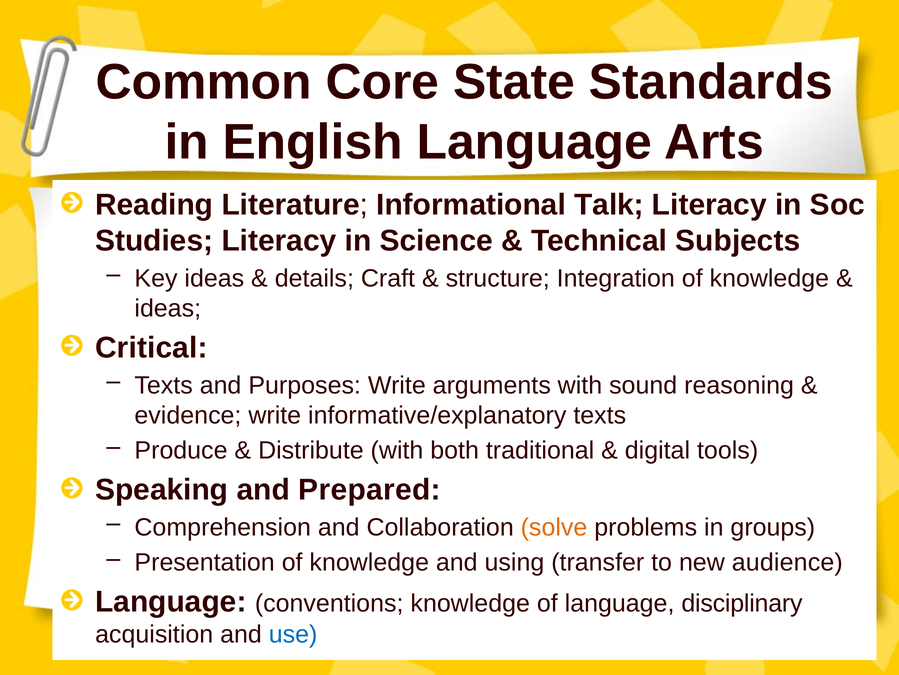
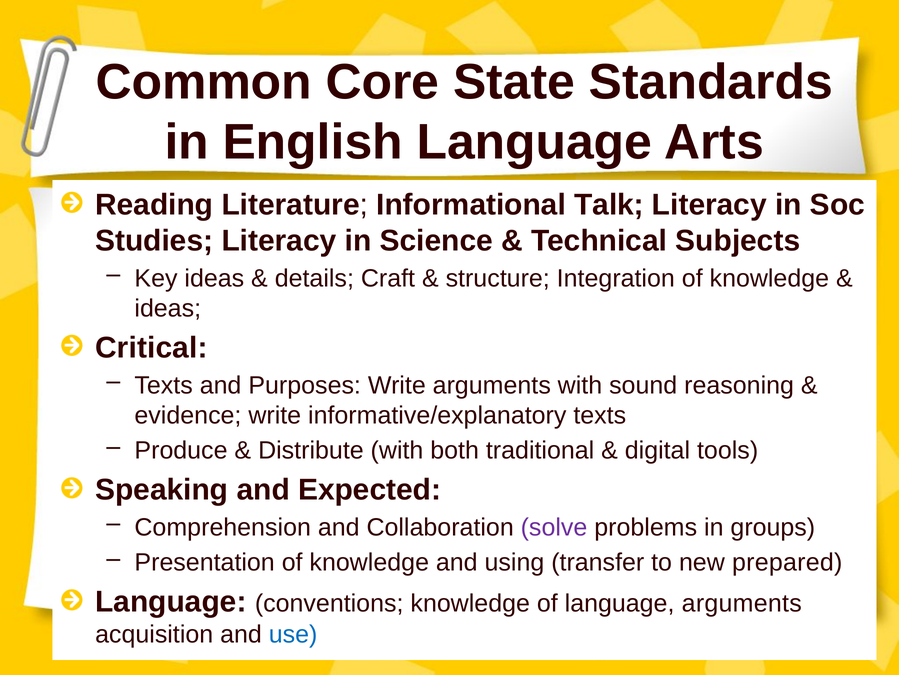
Prepared: Prepared -> Expected (370, 489)
solve colour: orange -> purple (554, 527)
audience: audience -> prepared (787, 562)
language disciplinary: disciplinary -> arguments (742, 603)
